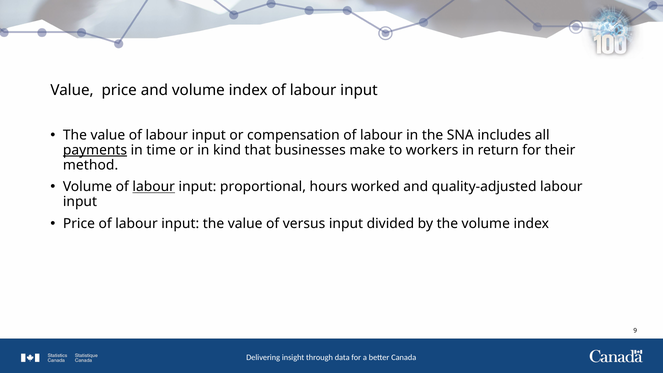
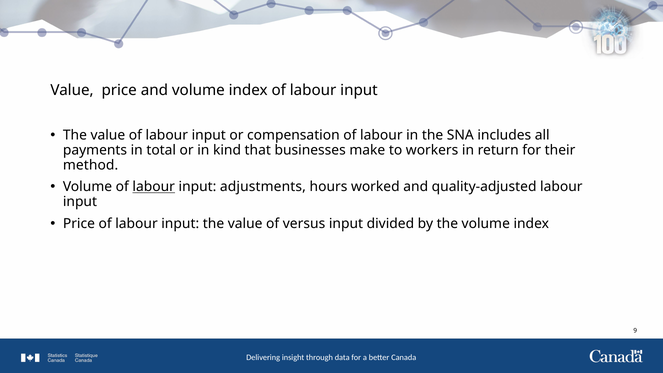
payments underline: present -> none (95, 150)
time: time -> total (161, 150)
proportional: proportional -> adjustments (263, 187)
